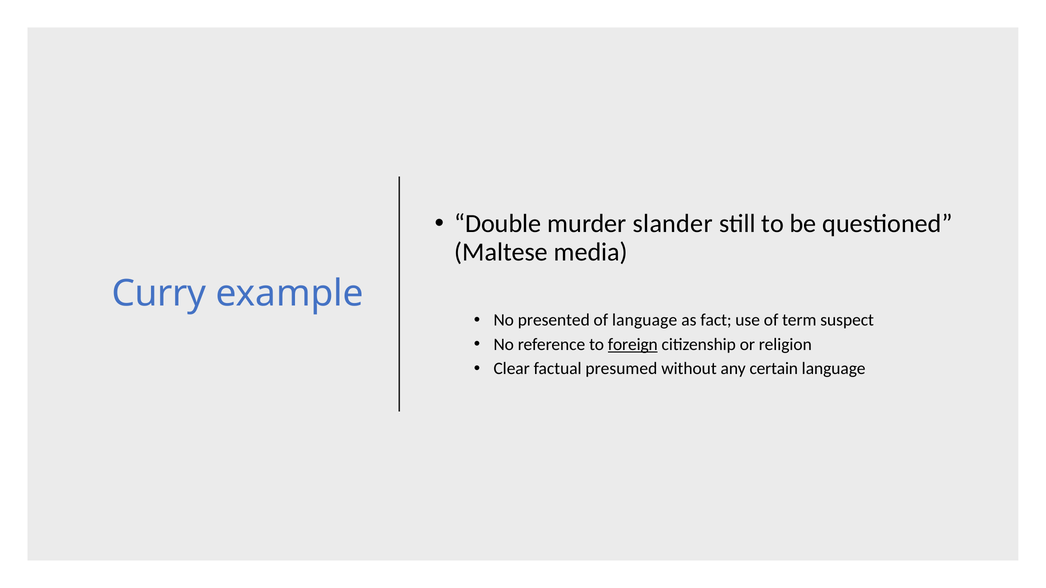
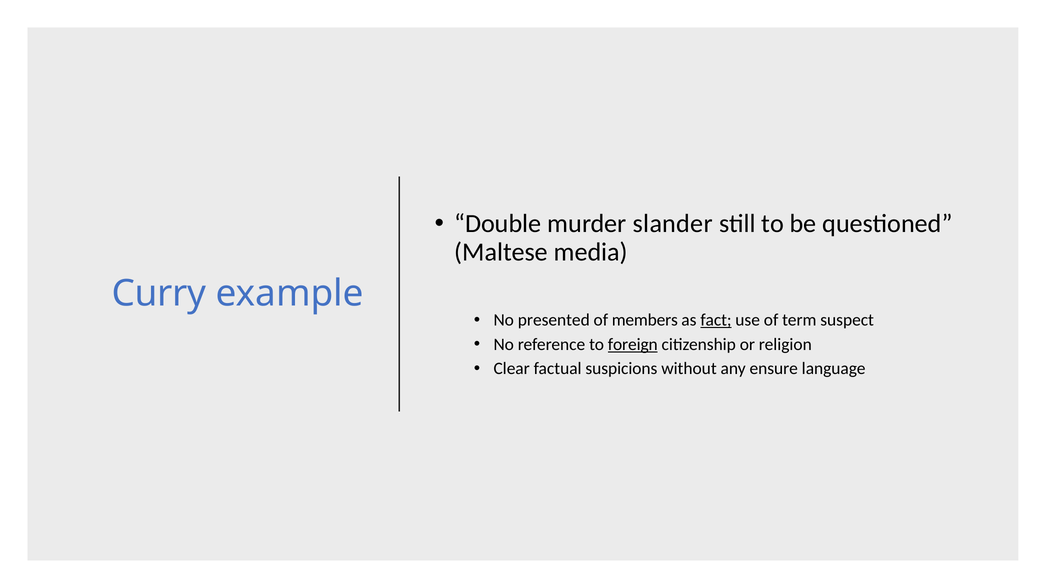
of language: language -> members (645, 320)
fact underline: none -> present (716, 320)
presumed: presumed -> suspicions (621, 369)
certain: certain -> ensure (774, 369)
